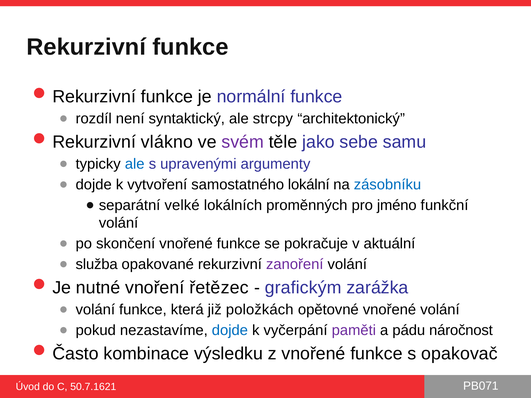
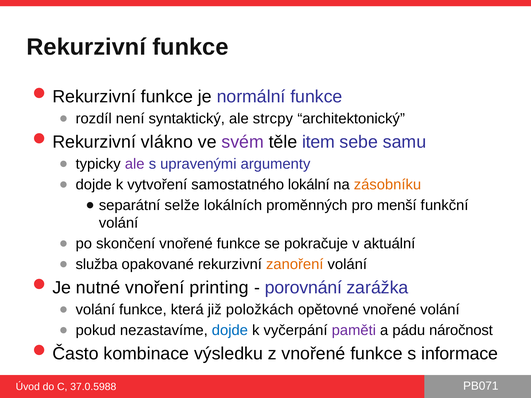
jako: jako -> item (319, 142)
ale colour: blue -> purple (135, 164)
zásobníku colour: blue -> orange (387, 185)
velké: velké -> selže (182, 206)
jméno: jméno -> menší (397, 206)
zanoření colour: purple -> orange (295, 265)
řetězec: řetězec -> printing (219, 288)
grafickým: grafickým -> porovnání (303, 288)
opakovač: opakovač -> informace (460, 354)
50.7.1621: 50.7.1621 -> 37.0.5988 (93, 387)
